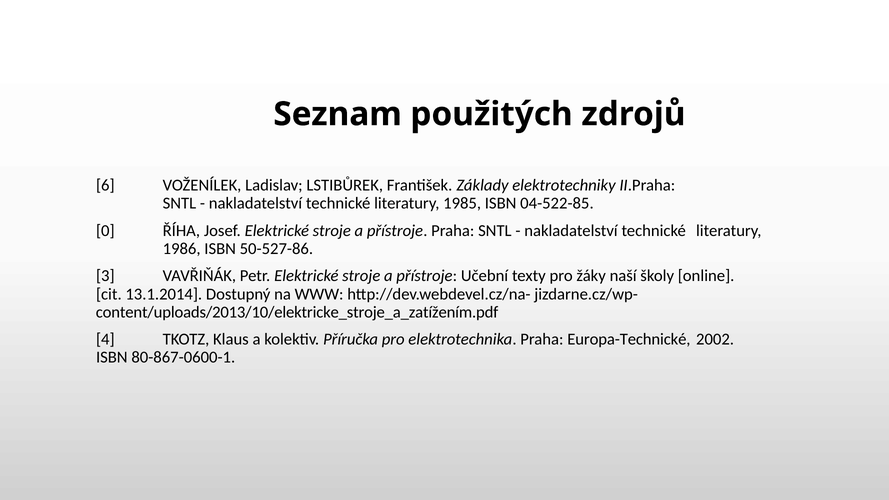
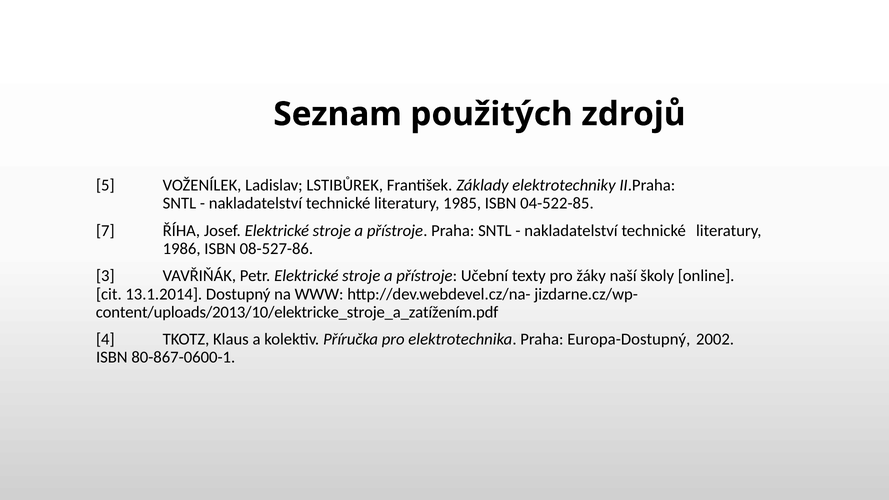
6: 6 -> 5 (105, 185)
0: 0 -> 7 (105, 231)
50-527-86: 50-527-86 -> 08-527-86 (276, 249)
Europa-Technické: Europa-Technické -> Europa-Dostupný (629, 339)
